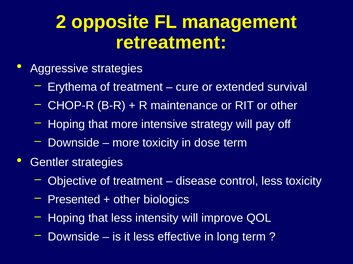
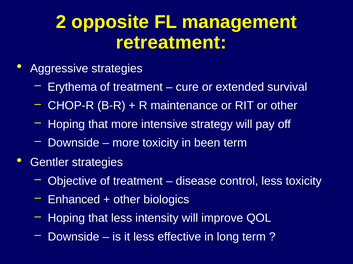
dose: dose -> been (207, 143)
Presented: Presented -> Enhanced (74, 200)
